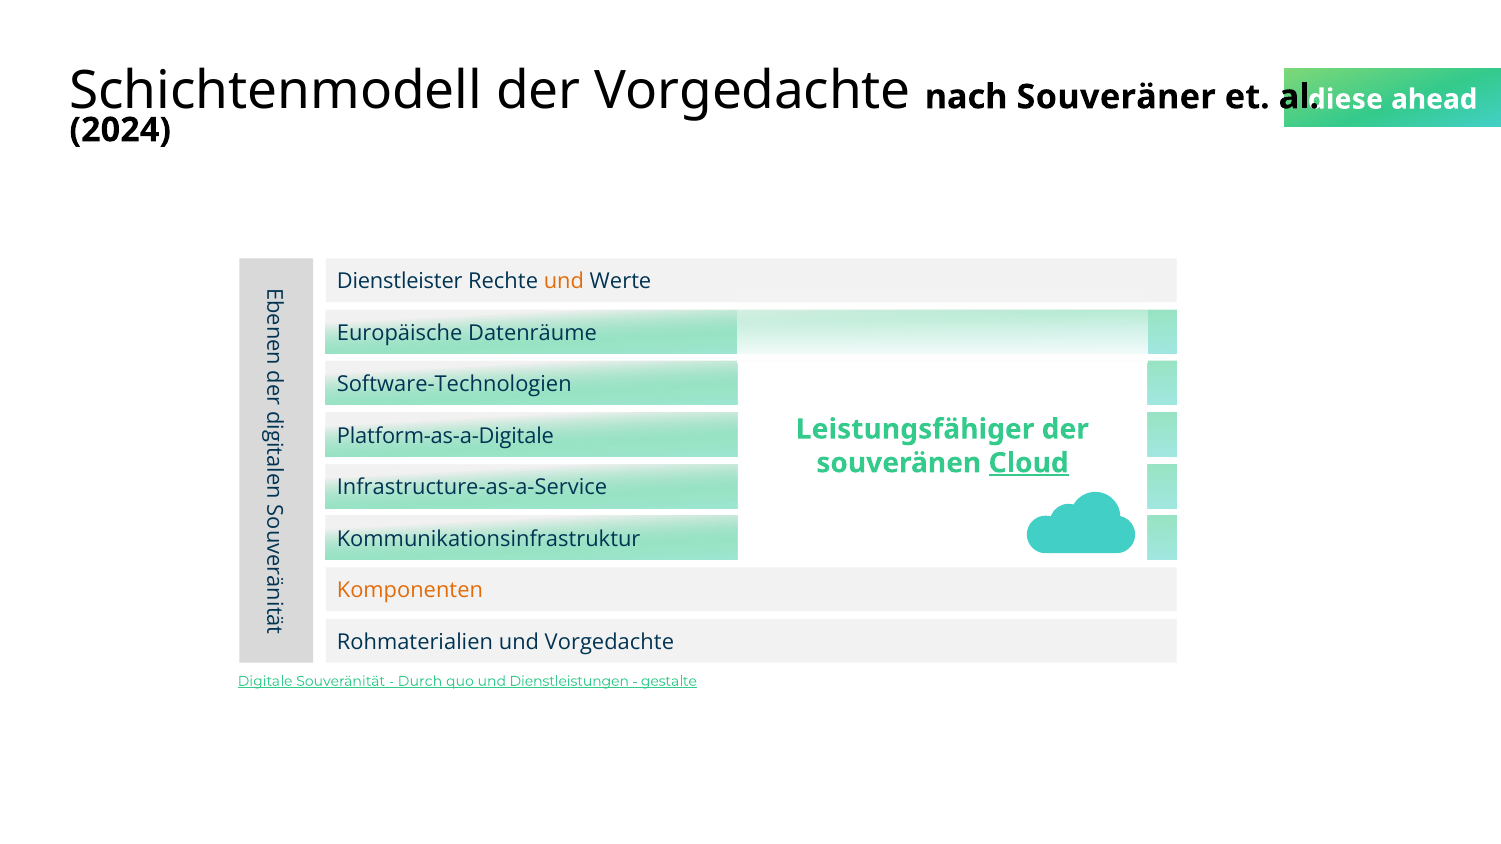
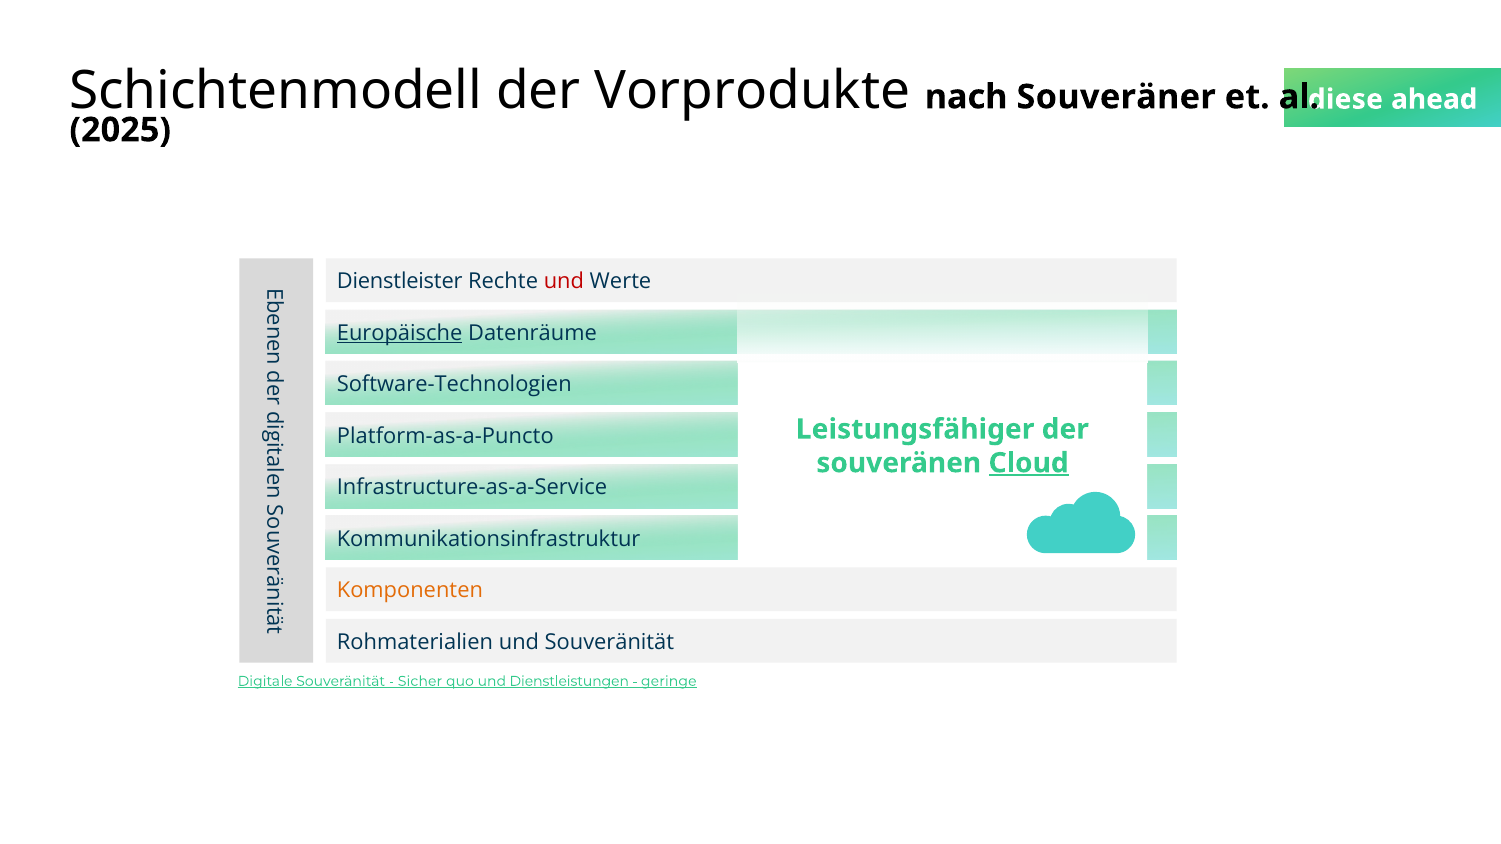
der Vorgedachte: Vorgedachte -> Vorprodukte (752, 91)
2024: 2024 -> 2025 (120, 130)
und colour: orange -> red (564, 282)
Europäische underline: none -> present (400, 333)
Platform-as-a-Digitale: Platform-as-a-Digitale -> Platform-as-a-Puncto (445, 436)
und Vorgedachte: Vorgedachte -> Souveränität (609, 642)
Durch: Durch -> Sicher (420, 681)
gestalte: gestalte -> geringe (669, 681)
